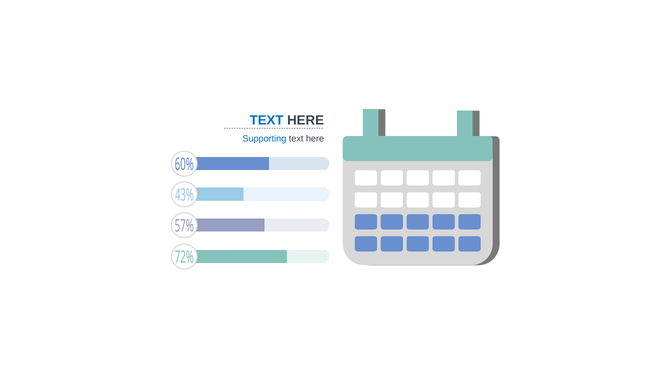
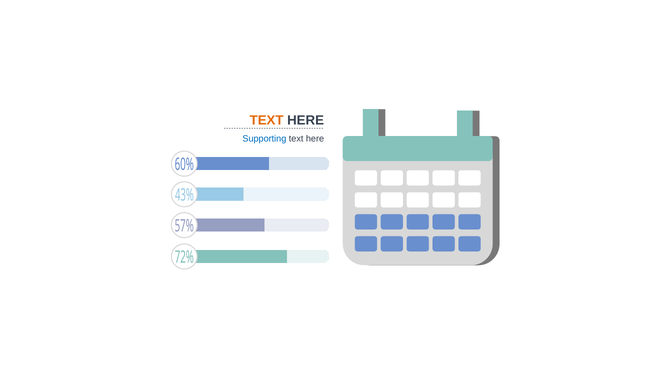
TEXT colour: blue -> orange (267, 120)
